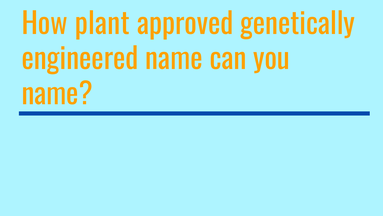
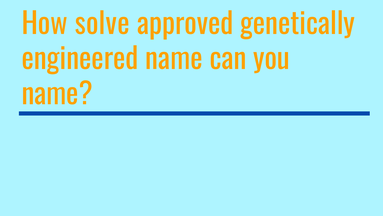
plant: plant -> solve (102, 24)
